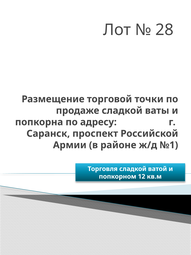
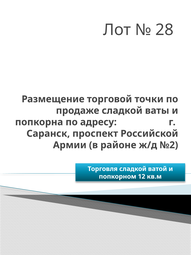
№1: №1 -> №2 (169, 145)
